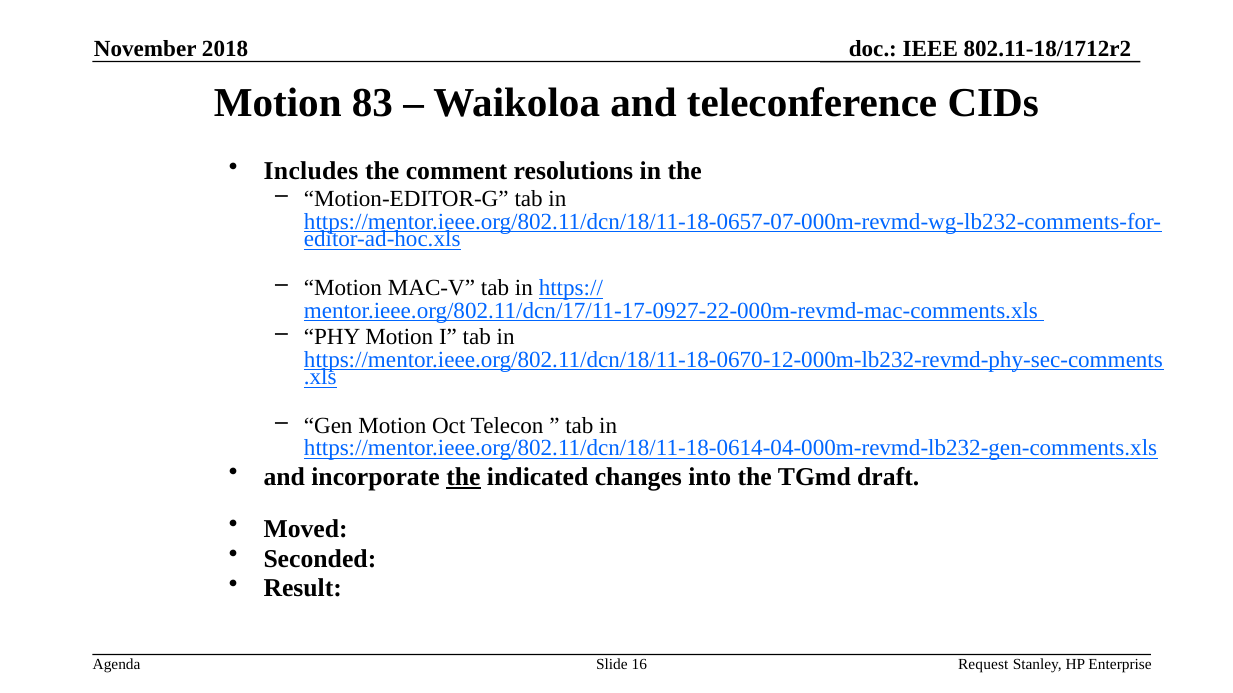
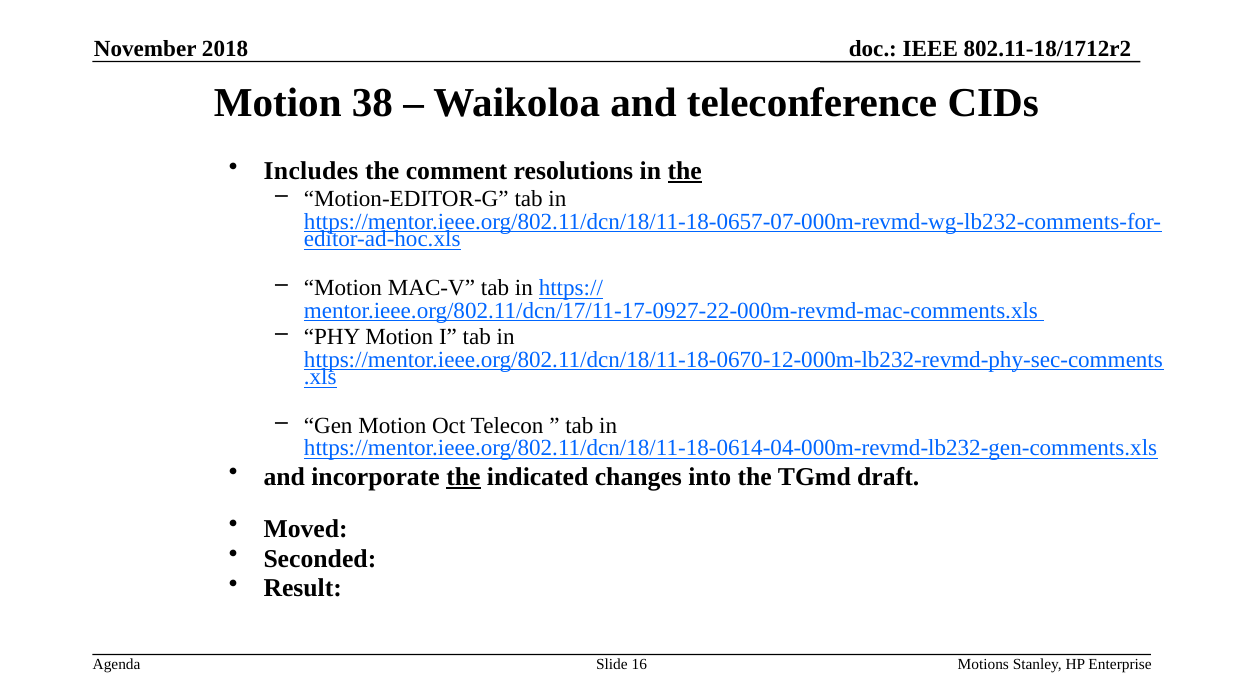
83: 83 -> 38 (372, 103)
the underline: none -> present (685, 171)
Request: Request -> Motions (983, 665)
